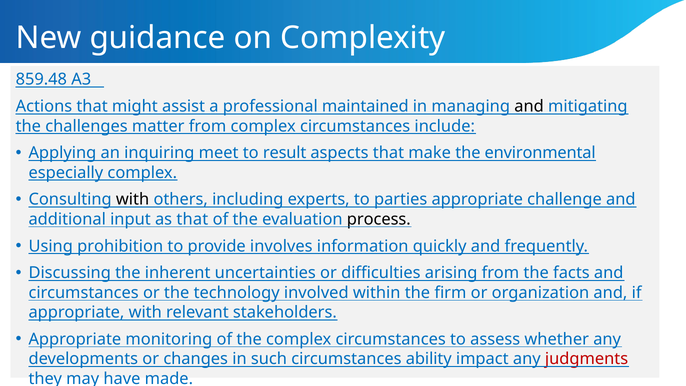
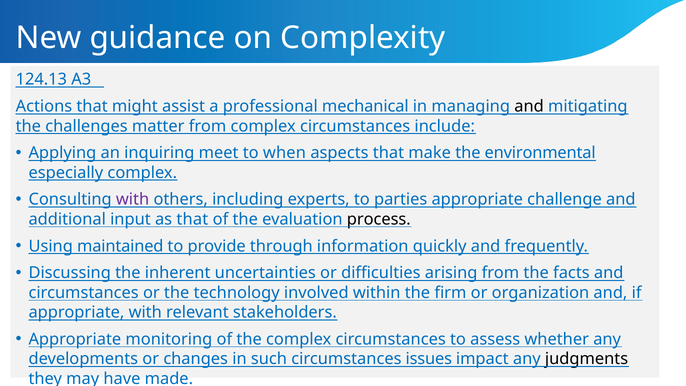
859.48: 859.48 -> 124.13 (41, 79)
maintained: maintained -> mechanical (365, 106)
result: result -> when (284, 153)
with colour: black -> purple (133, 199)
prohibition: prohibition -> maintained (120, 246)
involves: involves -> through (281, 246)
ability: ability -> issues (429, 359)
judgments colour: red -> black (587, 359)
